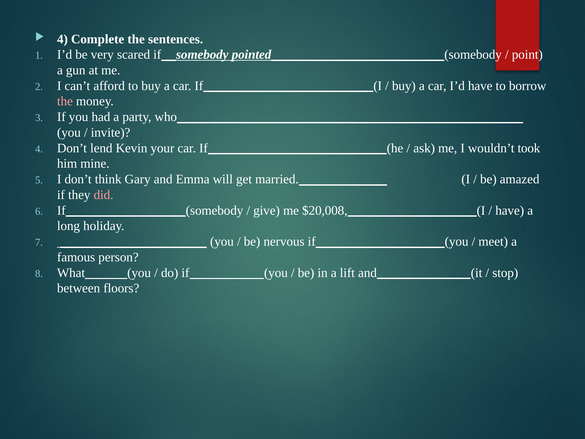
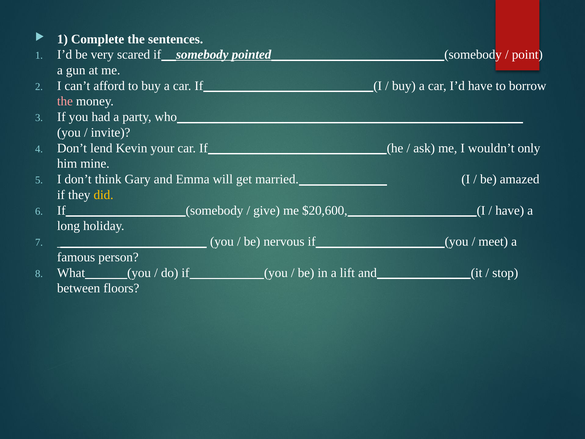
4: 4 -> 1 (62, 39)
took: took -> only (529, 148)
did colour: pink -> yellow (104, 195)
$20,008: $20,008 -> $20,600 (325, 210)
